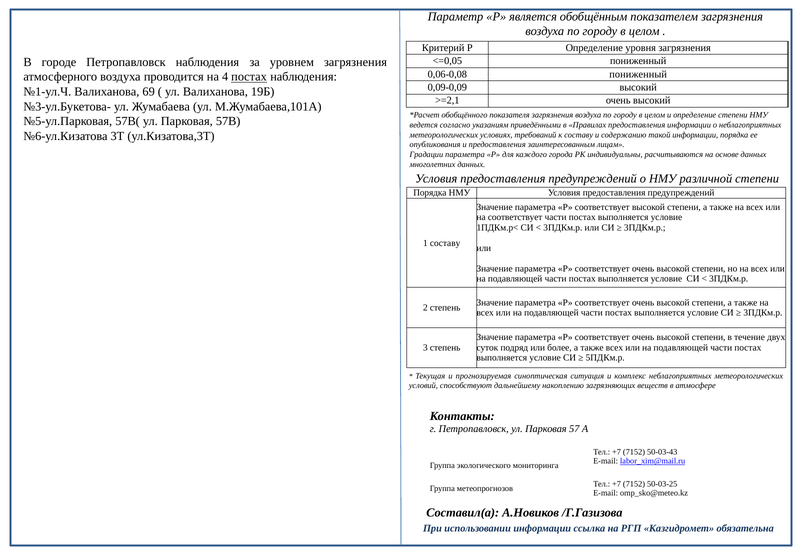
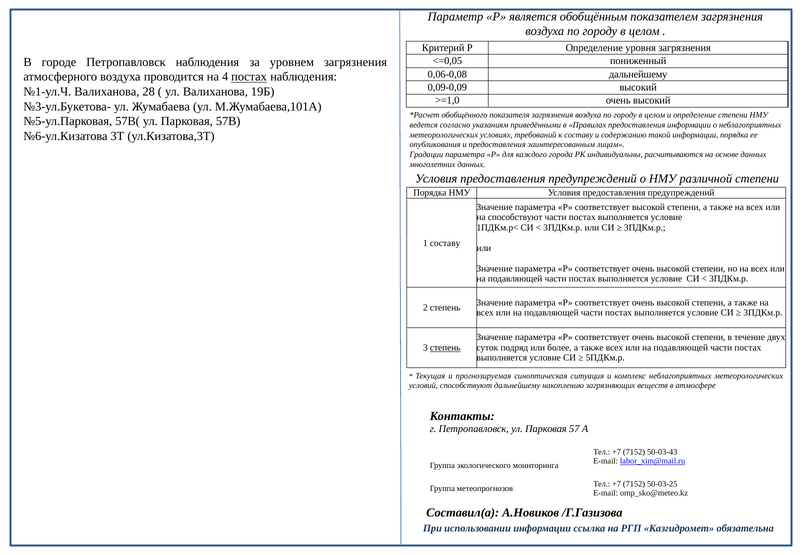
0,06-0,08 пониженный: пониженный -> дальнейшему (638, 74)
69: 69 -> 28 (149, 92)
>=2,1: >=2,1 -> >=1,0 (447, 101)
на соответствует: соответствует -> способствуют (515, 217)
степень underline: none -> present (445, 348)
